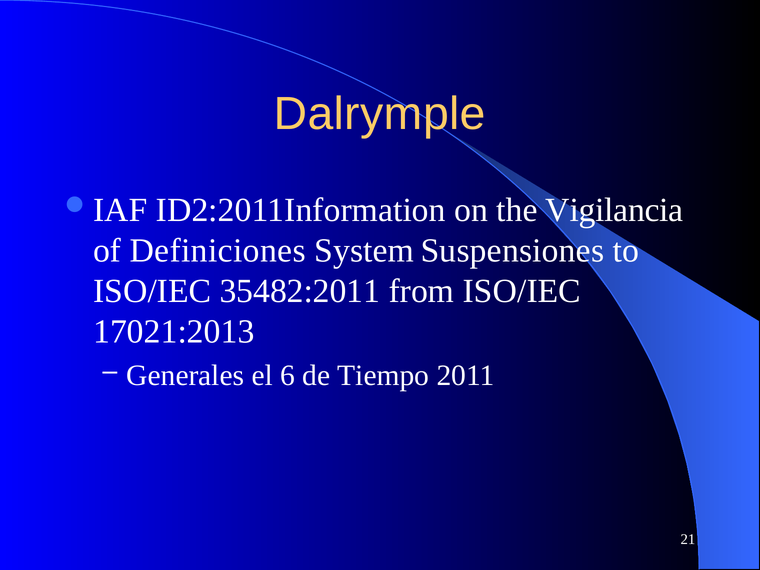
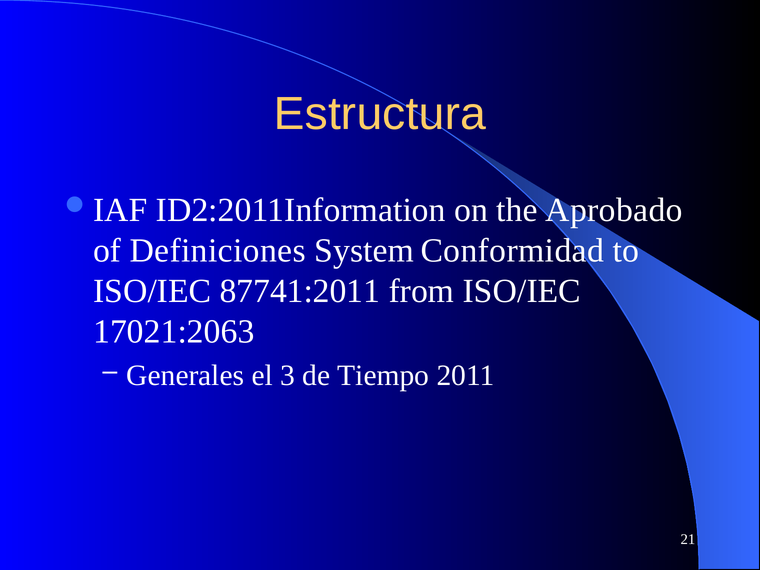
Dalrymple: Dalrymple -> Estructura (380, 114)
Vigilancia: Vigilancia -> Aprobado (614, 210)
Suspensiones: Suspensiones -> Conformidad (512, 251)
35482:2011: 35482:2011 -> 87741:2011 (300, 291)
17021:2013: 17021:2013 -> 17021:2063 (174, 332)
6: 6 -> 3 (288, 375)
